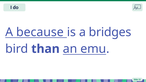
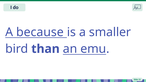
bridges: bridges -> smaller (110, 32)
